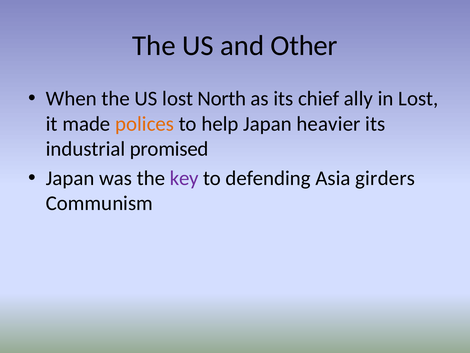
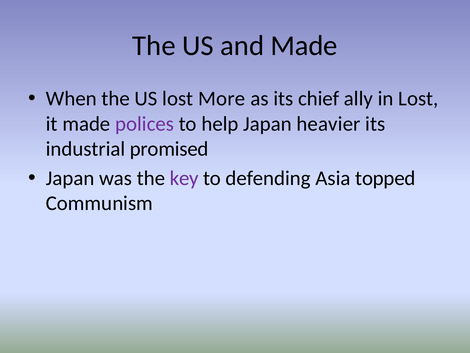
and Other: Other -> Made (304, 45)
North: North -> More (222, 99)
polices colour: orange -> purple (145, 124)
girders: girders -> topped (385, 178)
